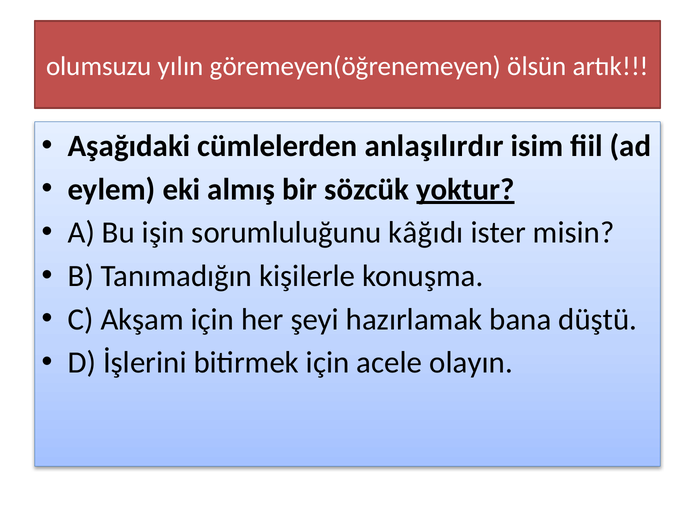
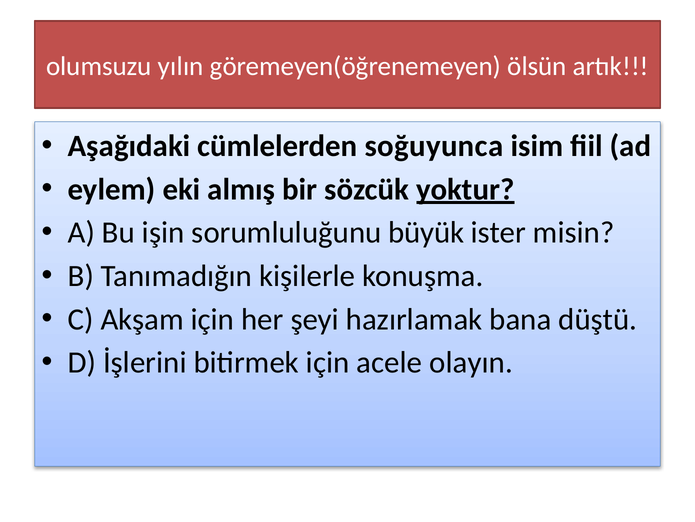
anlaşılırdır: anlaşılırdır -> soğuyunca (434, 146)
kâğıdı: kâğıdı -> büyük (426, 232)
